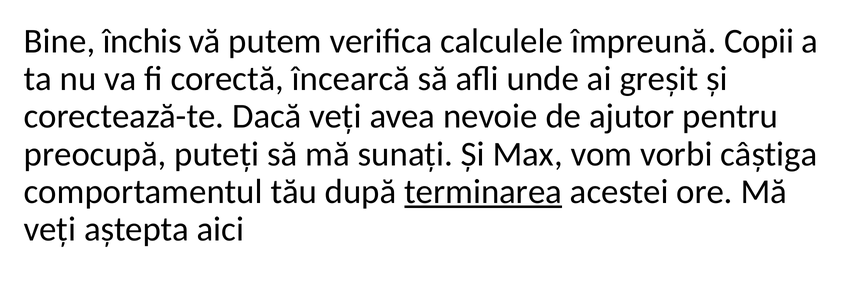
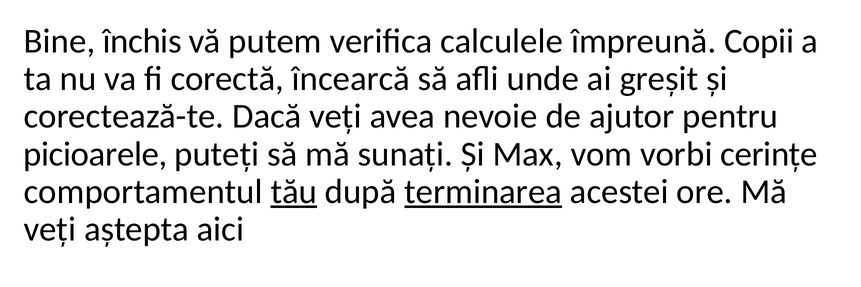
preocupă: preocupă -> picioarele (95, 154)
câștiga: câștiga -> cerințe (769, 154)
tău underline: none -> present (294, 192)
